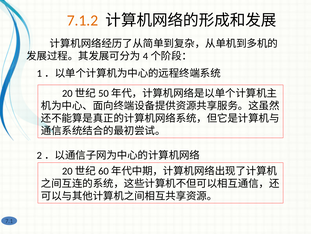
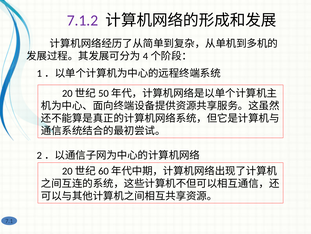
7.1.2 colour: orange -> purple (82, 21)
